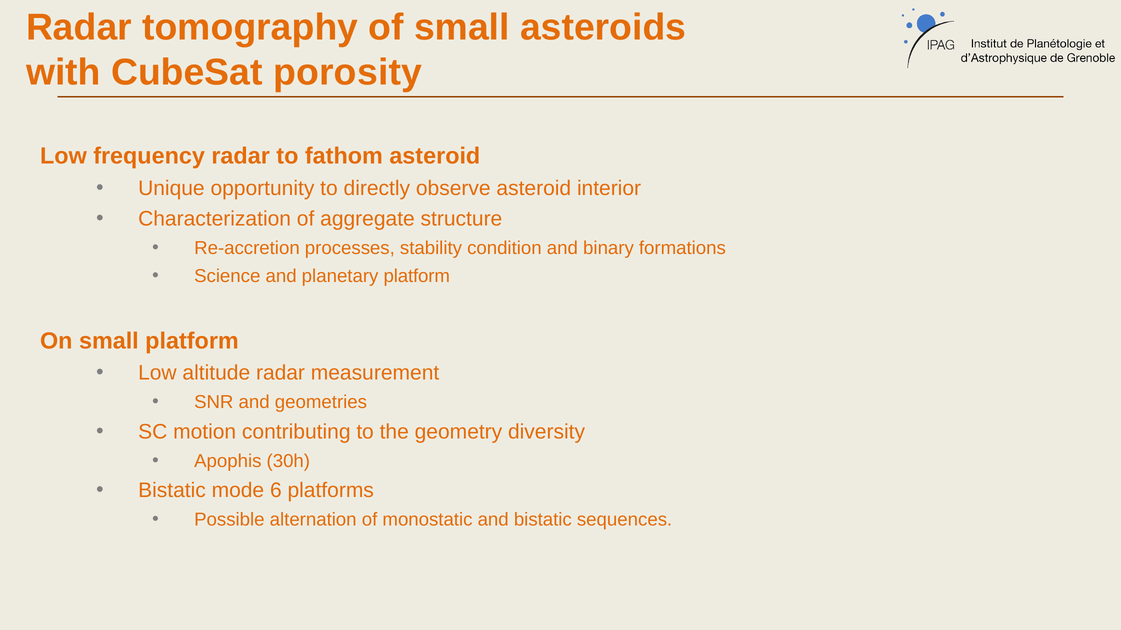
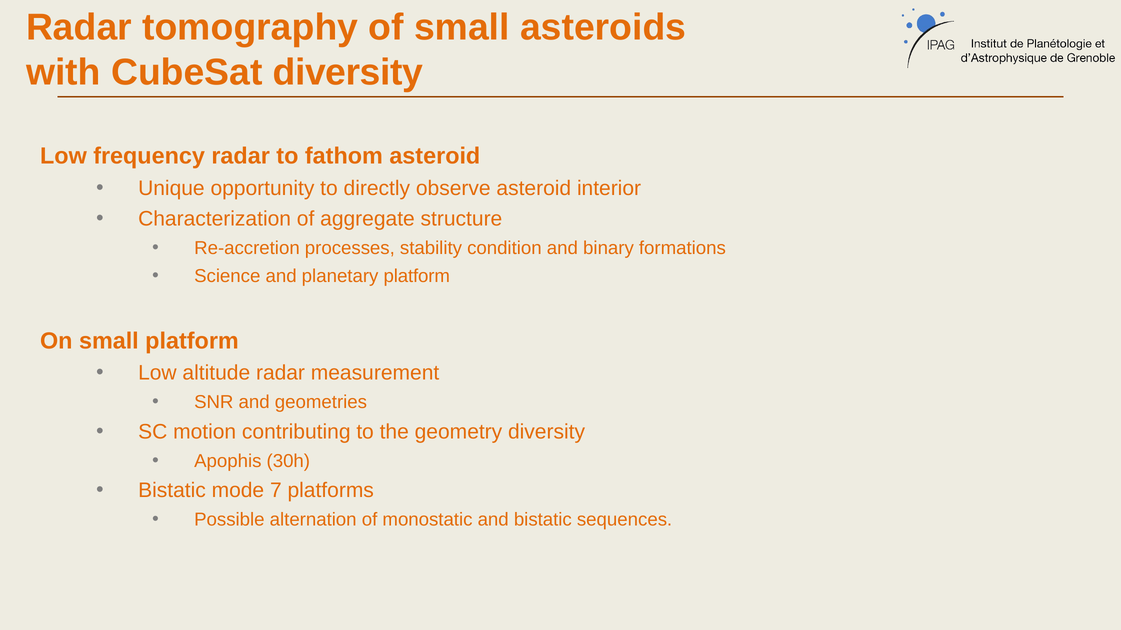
CubeSat porosity: porosity -> diversity (348, 72)
6: 6 -> 7 (276, 491)
